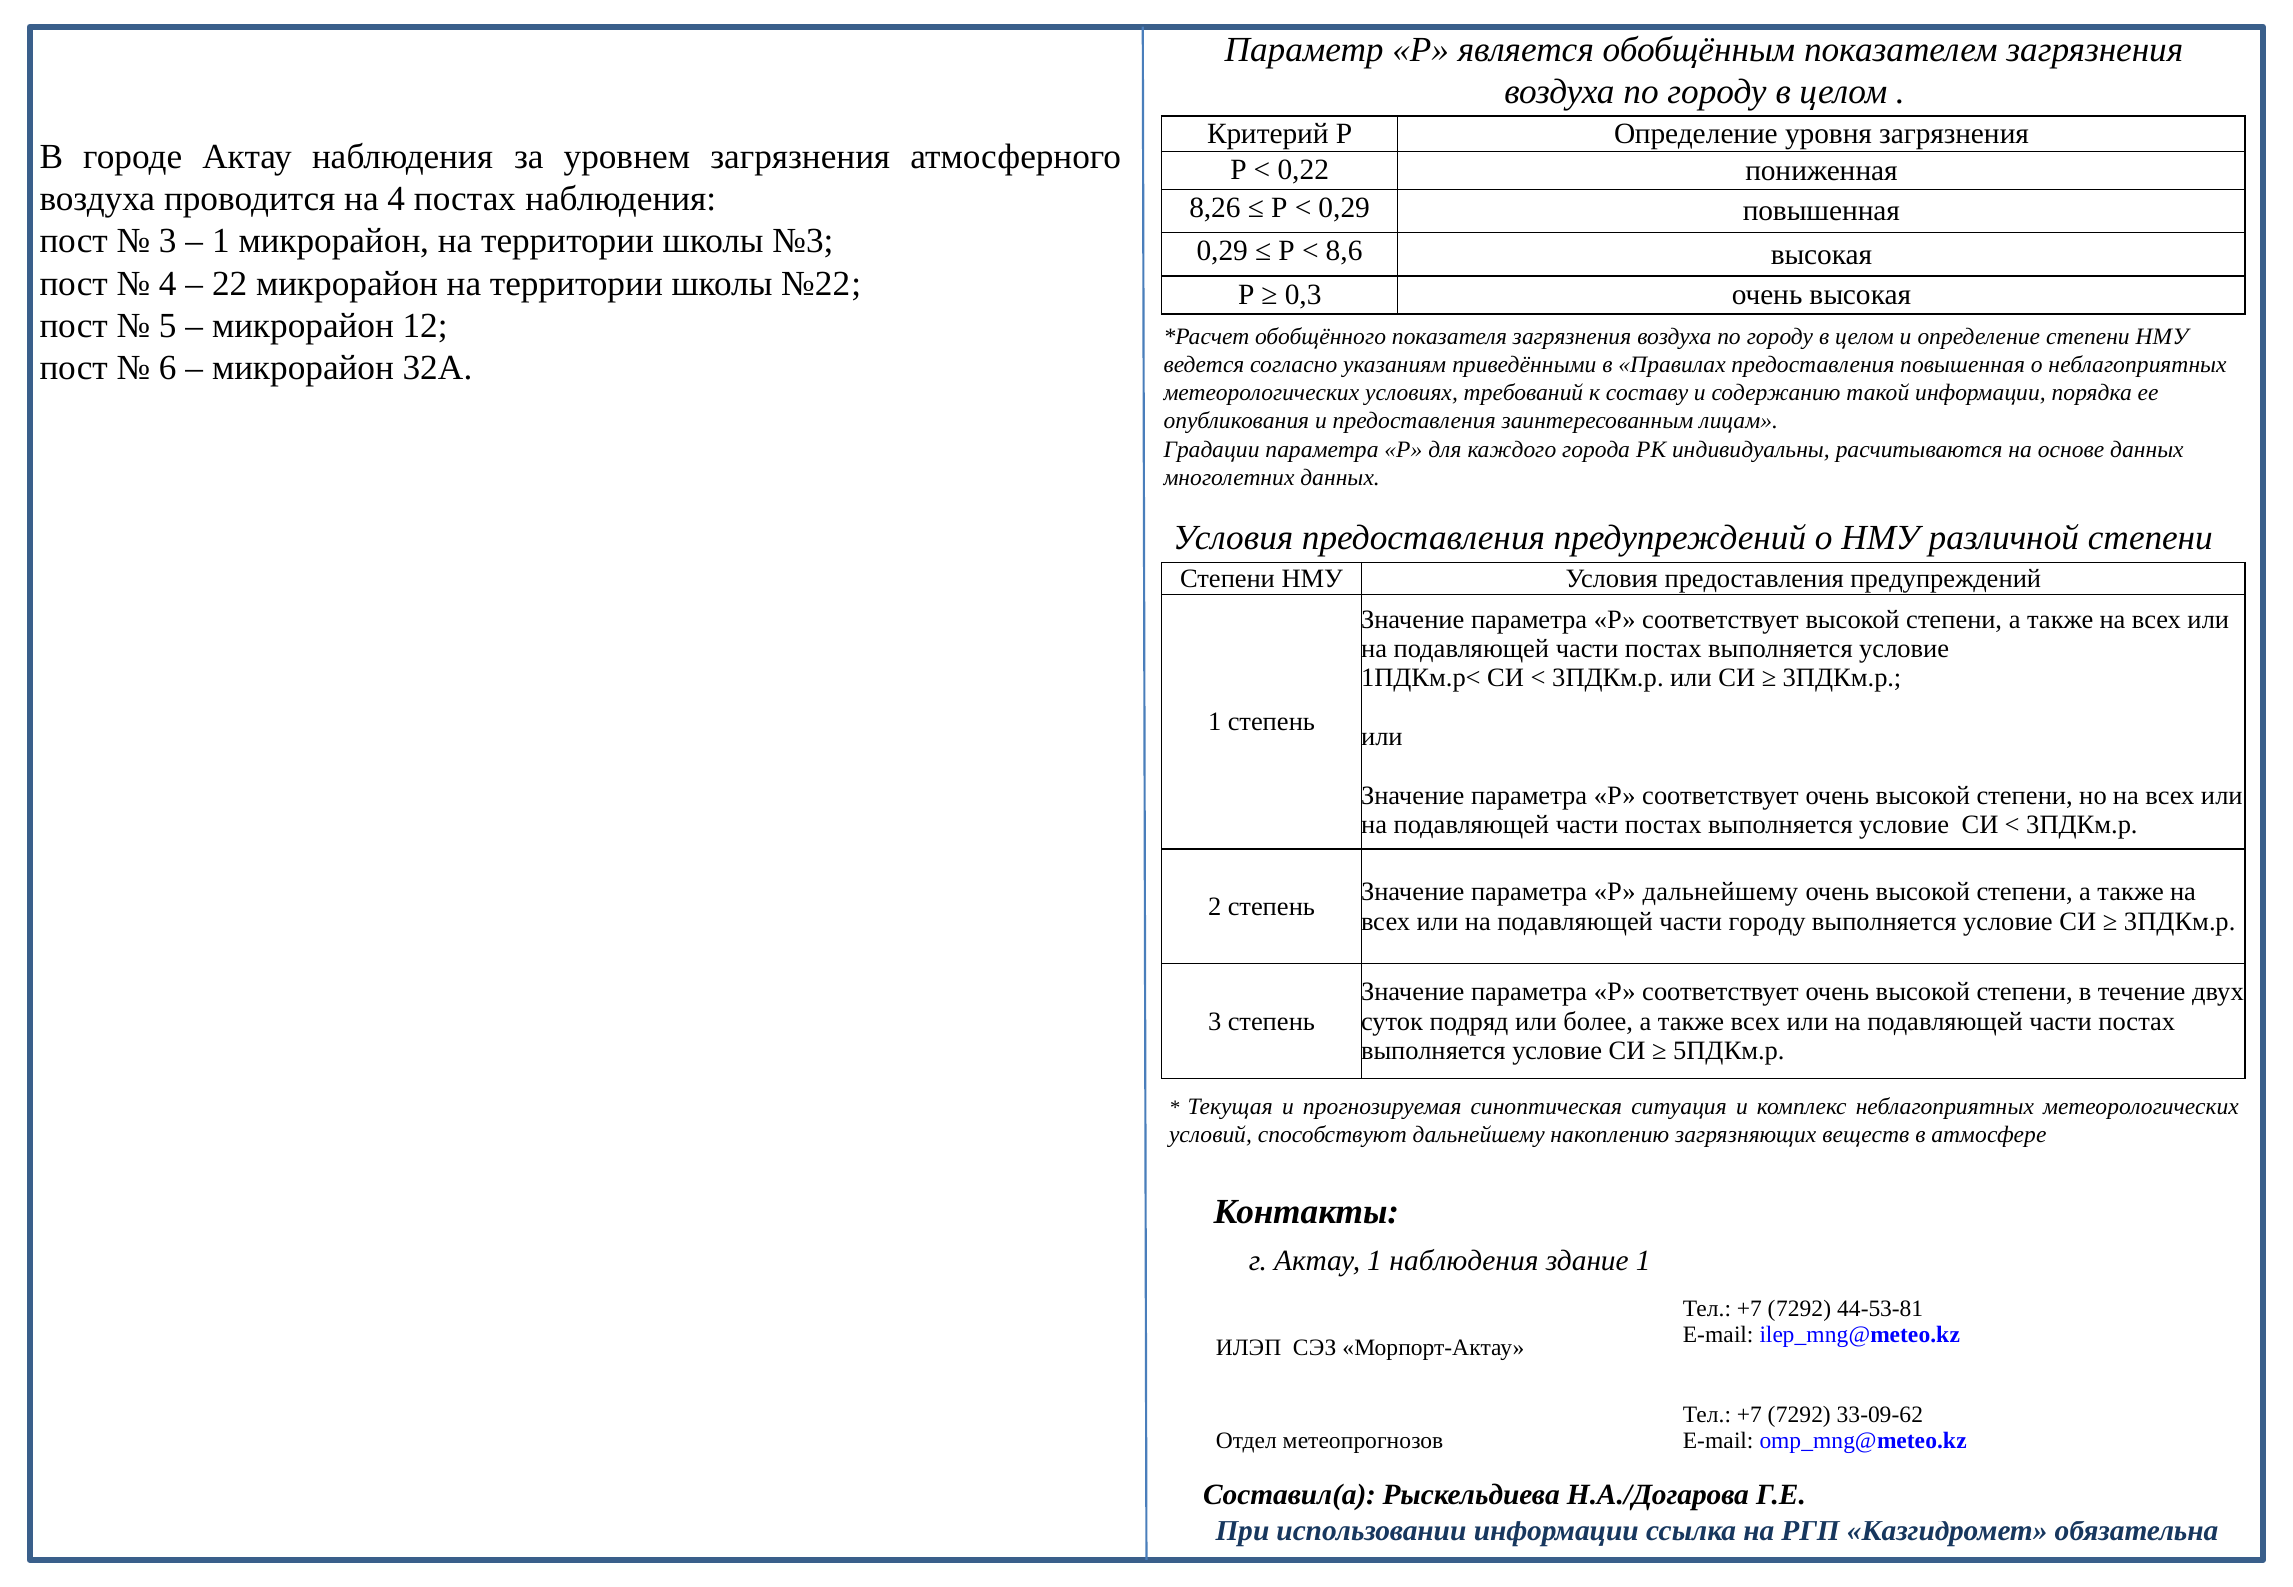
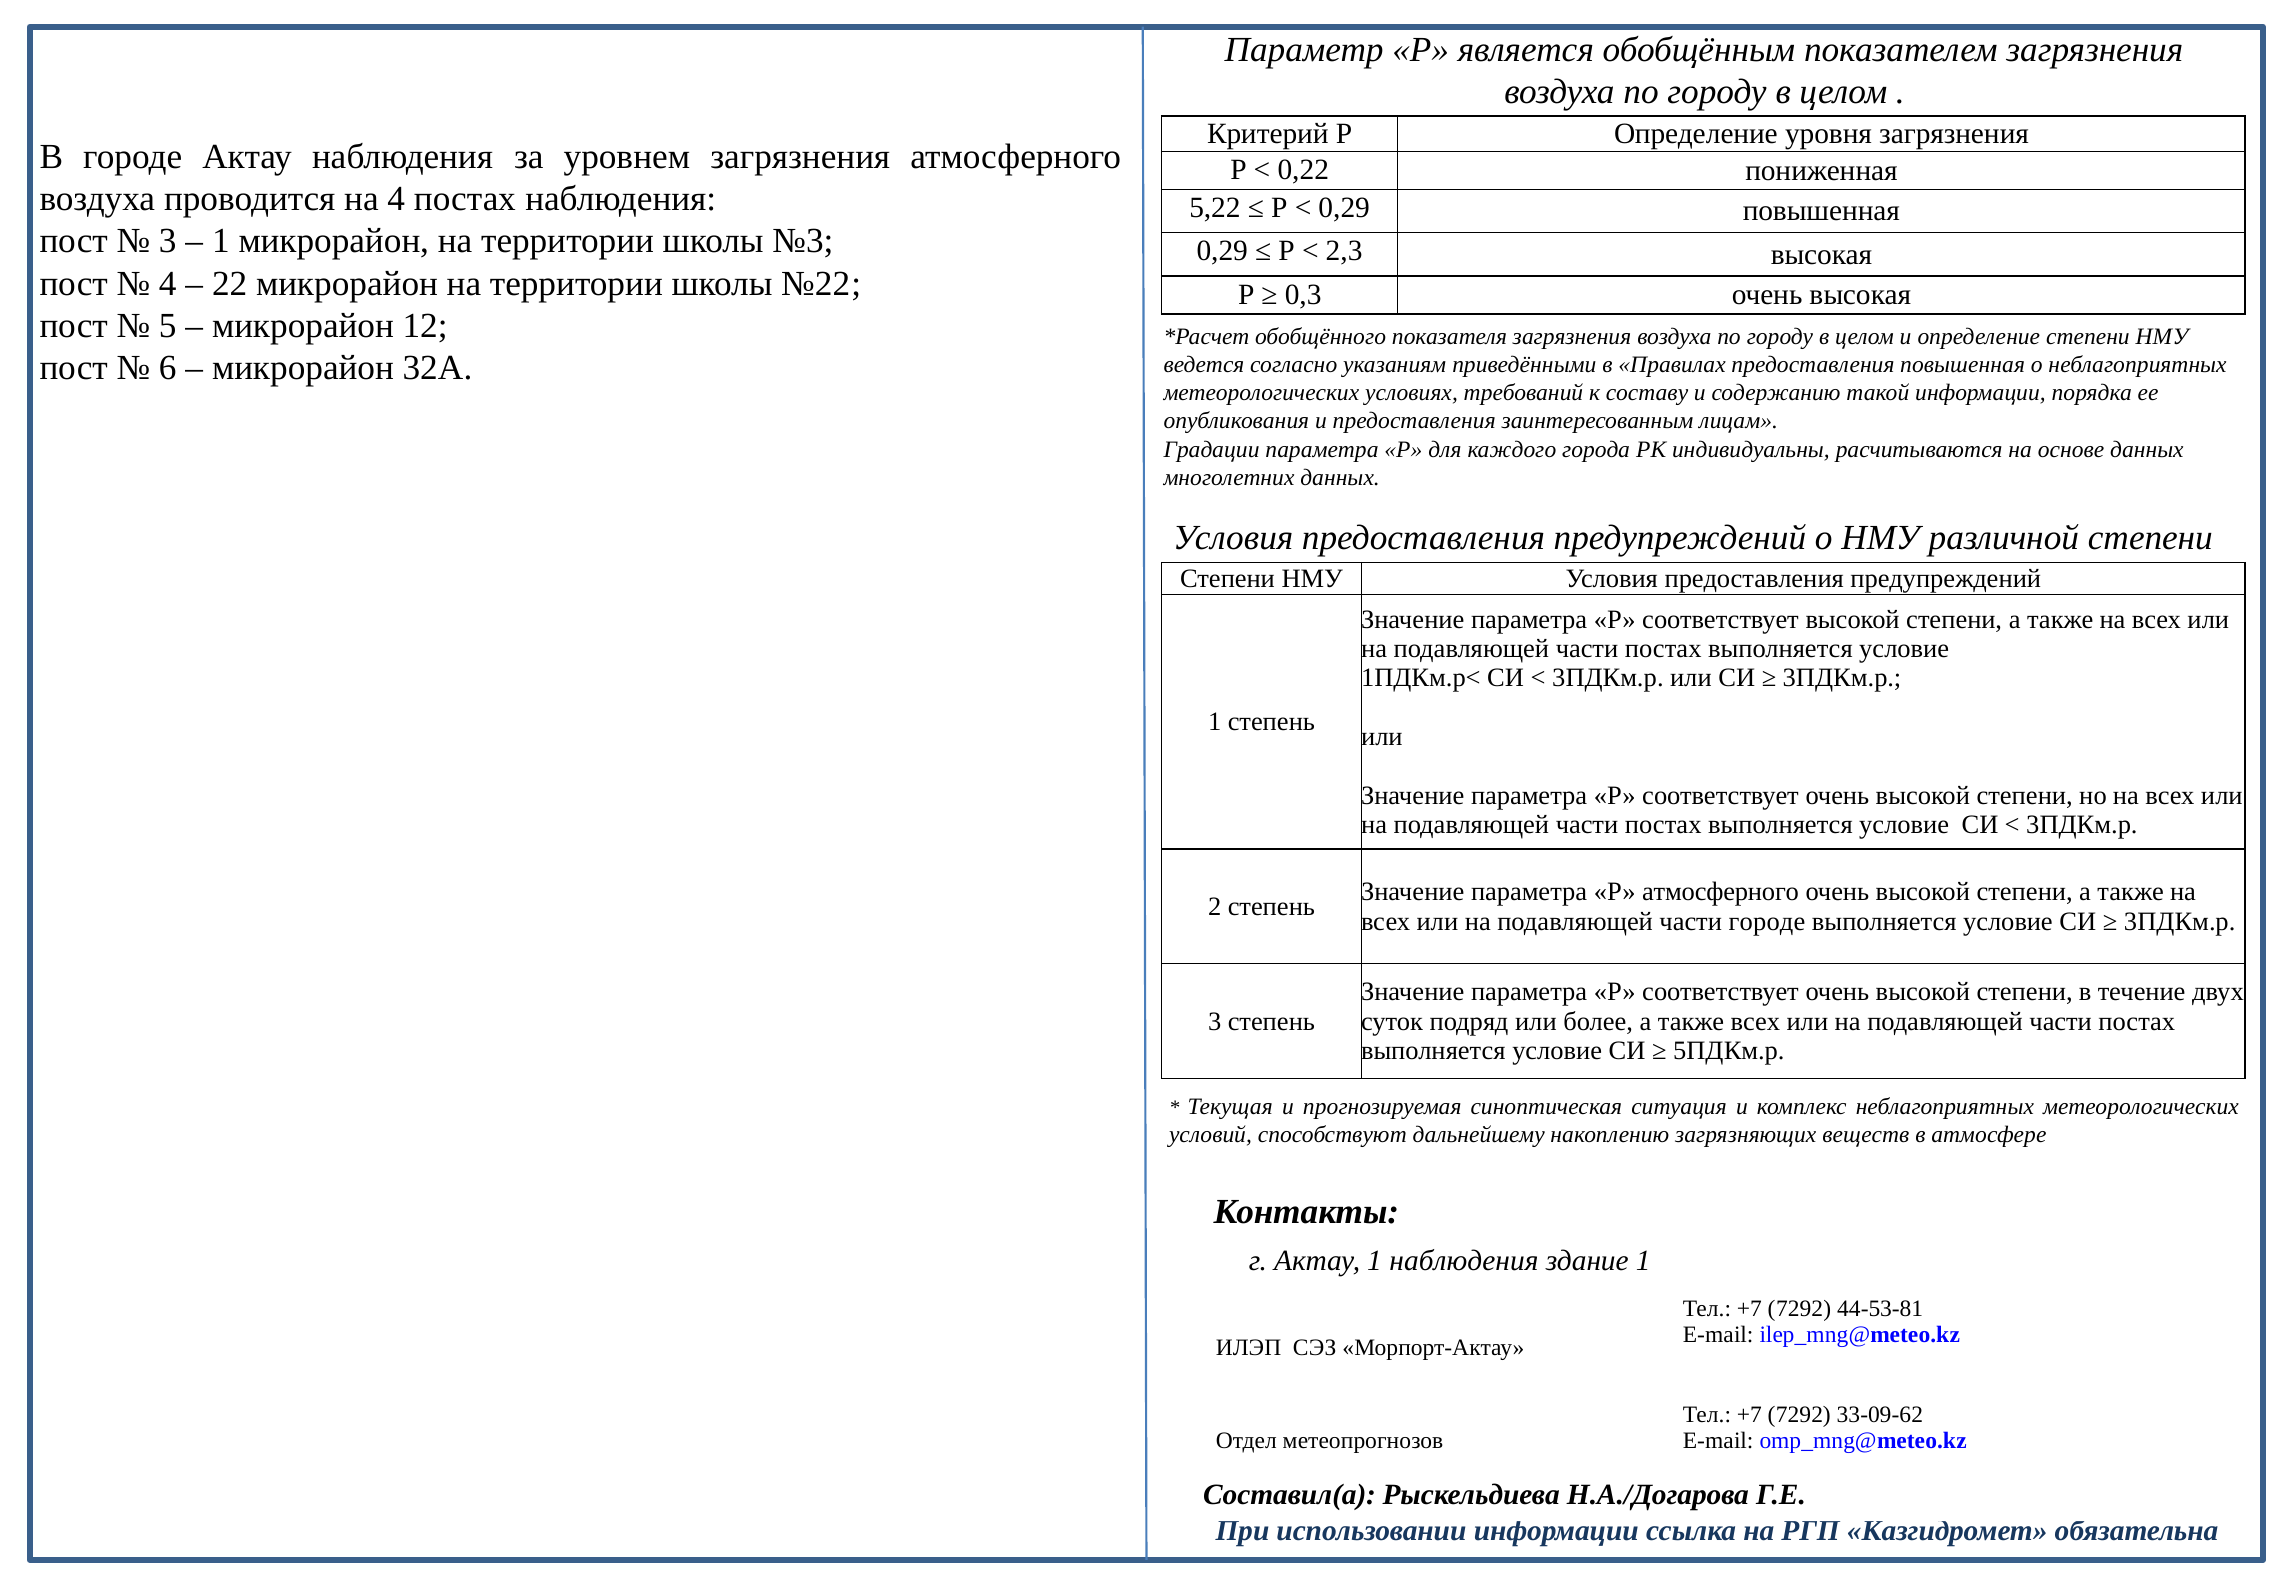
8,26: 8,26 -> 5,22 (1215, 208)
8,6: 8,6 -> 2,3 (1344, 251)
Р дальнейшему: дальнейшему -> атмосферного (1721, 892)
части городу: городу -> городе (1767, 922)
